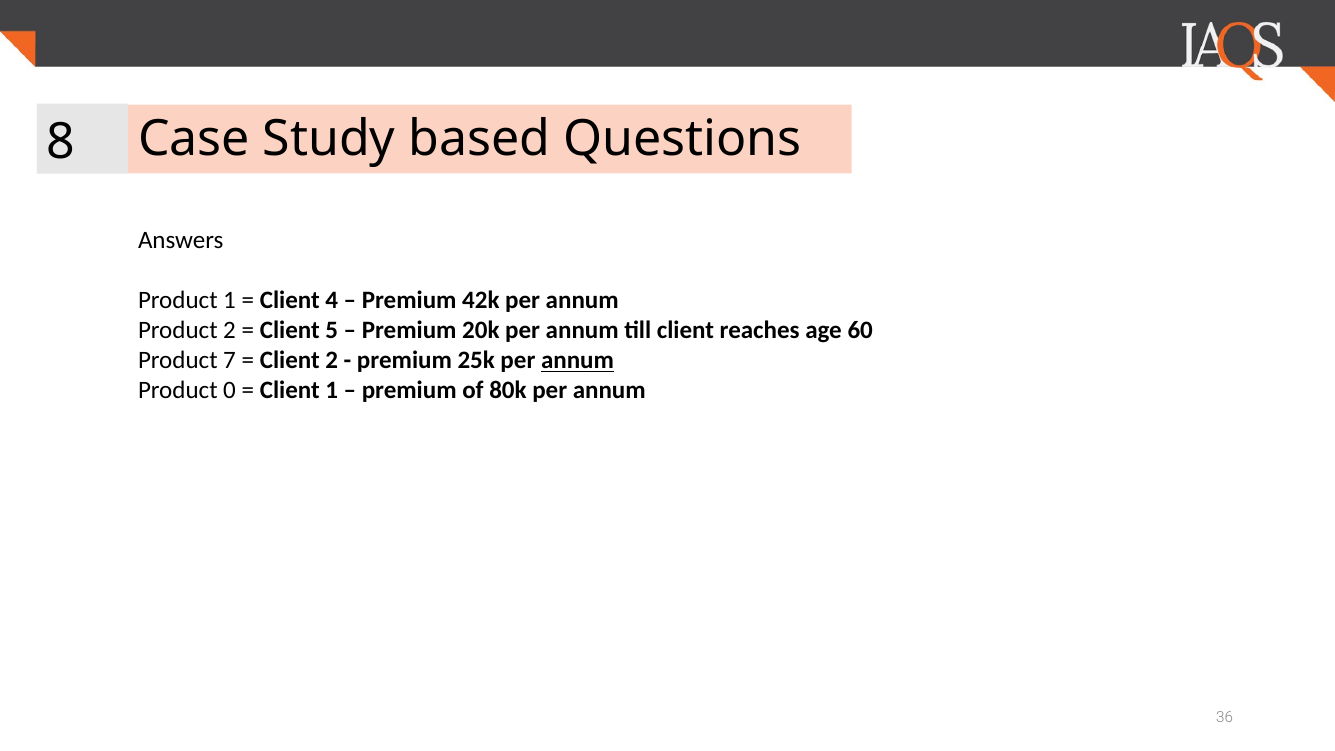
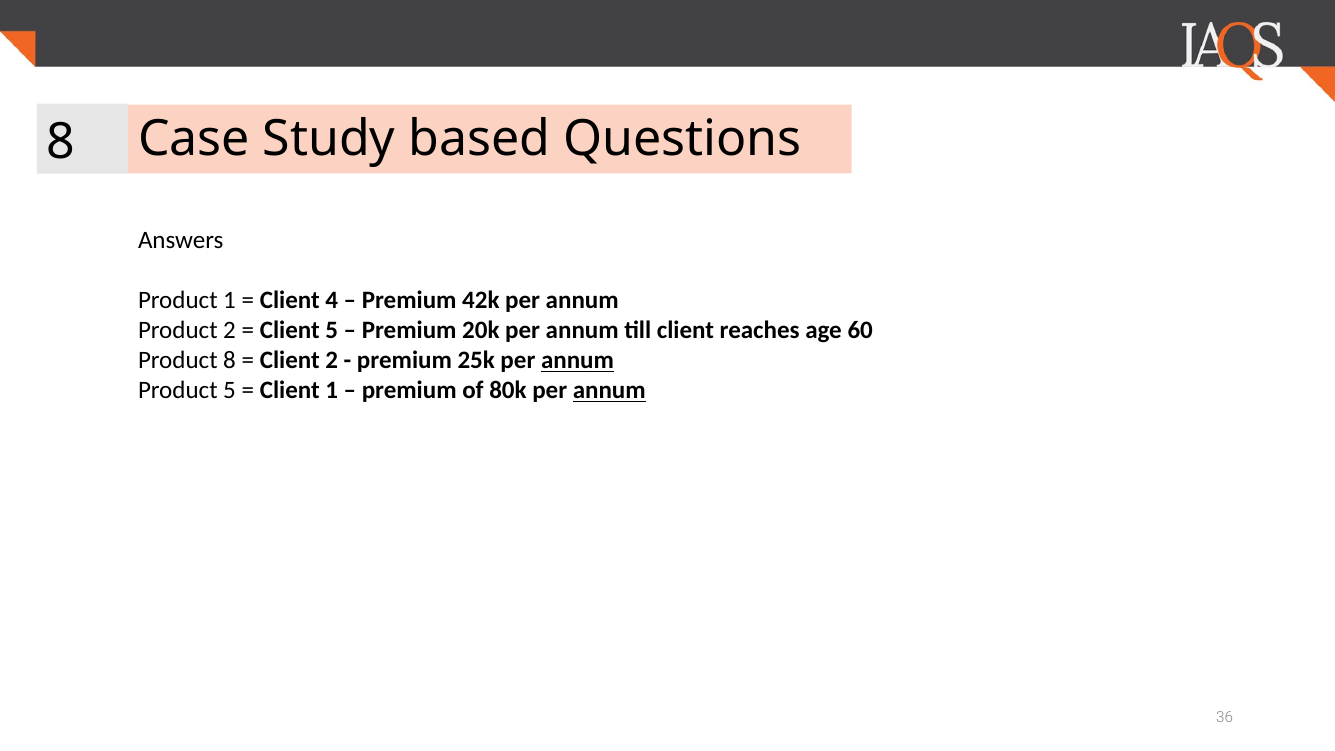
Product 7: 7 -> 8 (230, 361)
Product 0: 0 -> 5 (230, 391)
annum underline: none -> present (609, 391)
